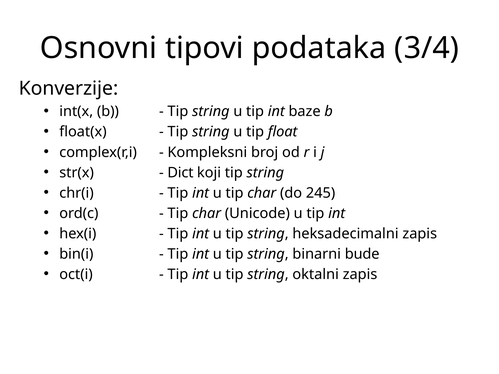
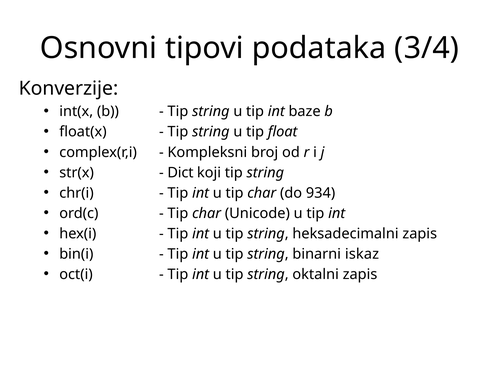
245: 245 -> 934 (321, 193)
bude: bude -> iskaz (362, 254)
